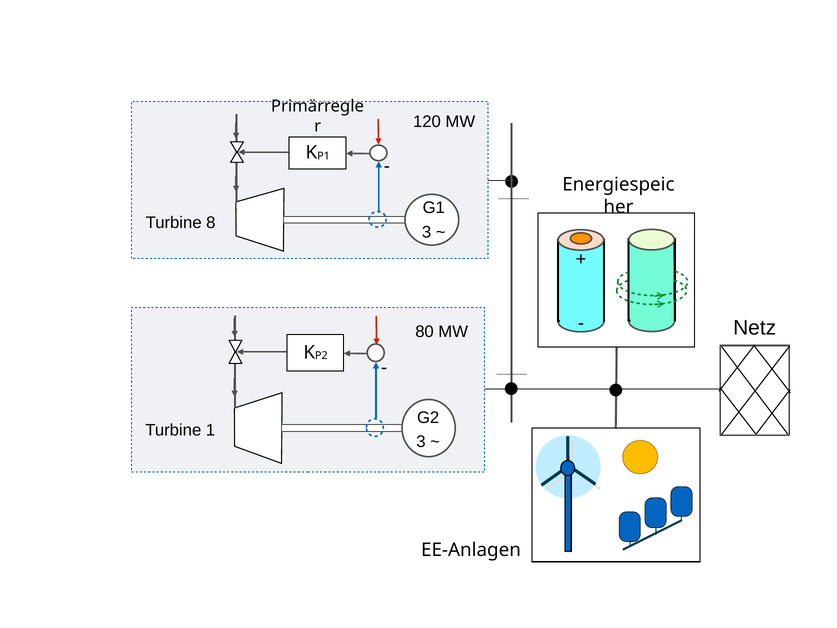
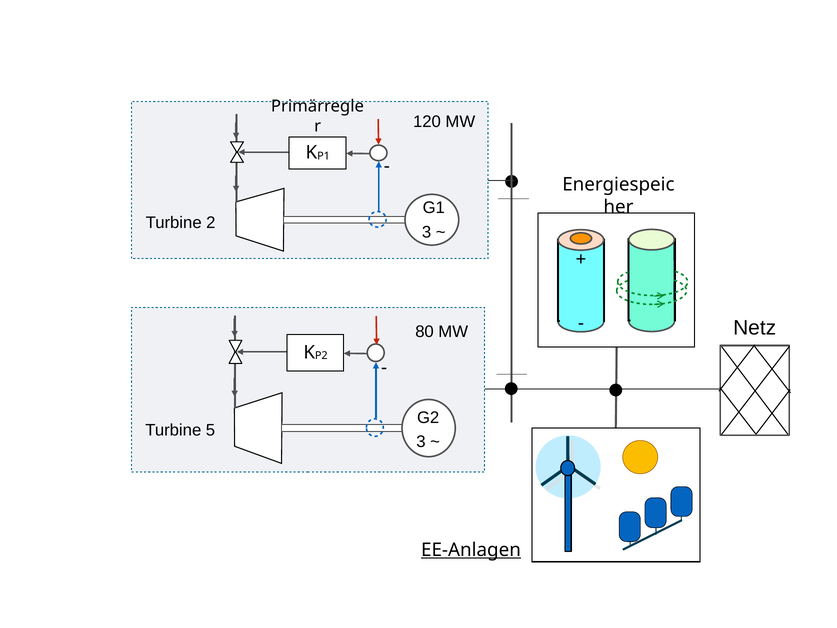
8: 8 -> 2 (211, 223)
1: 1 -> 5 (210, 430)
EE-Anlagen underline: none -> present (471, 550)
